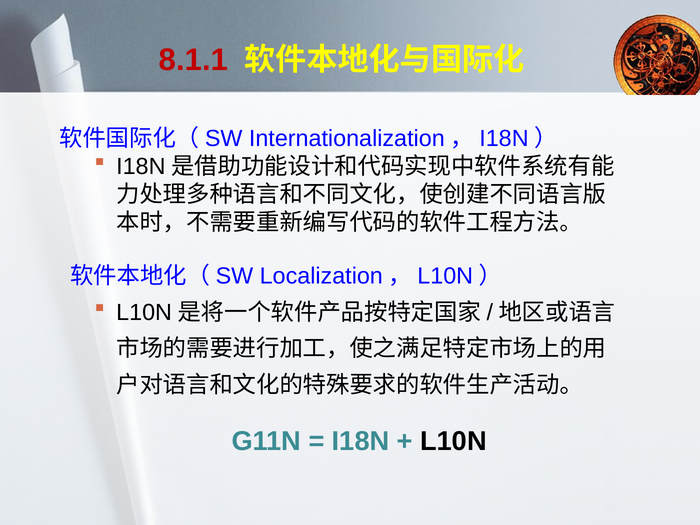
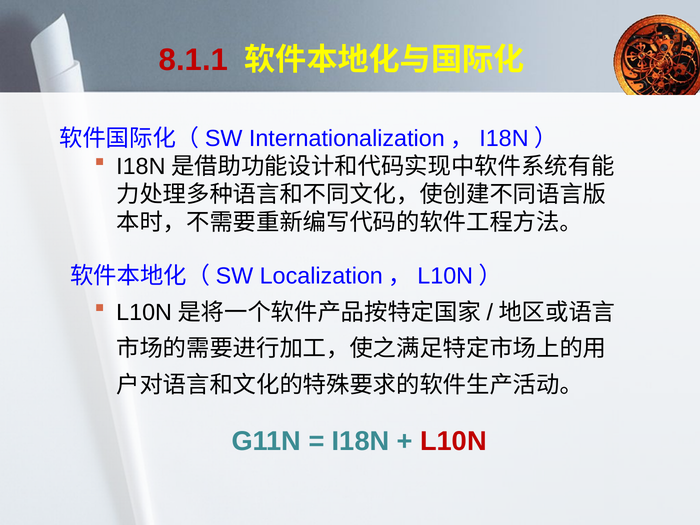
L10N colour: black -> red (453, 441)
